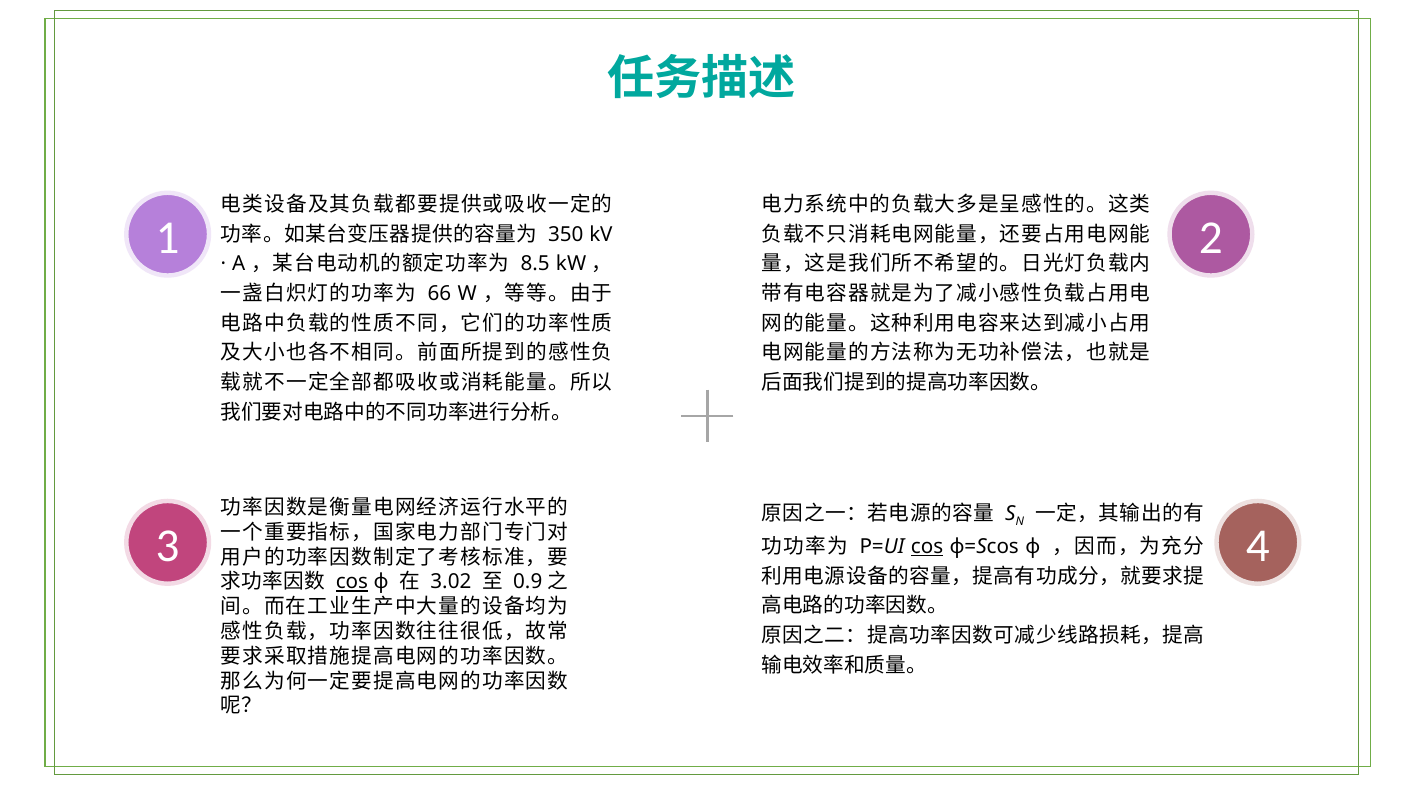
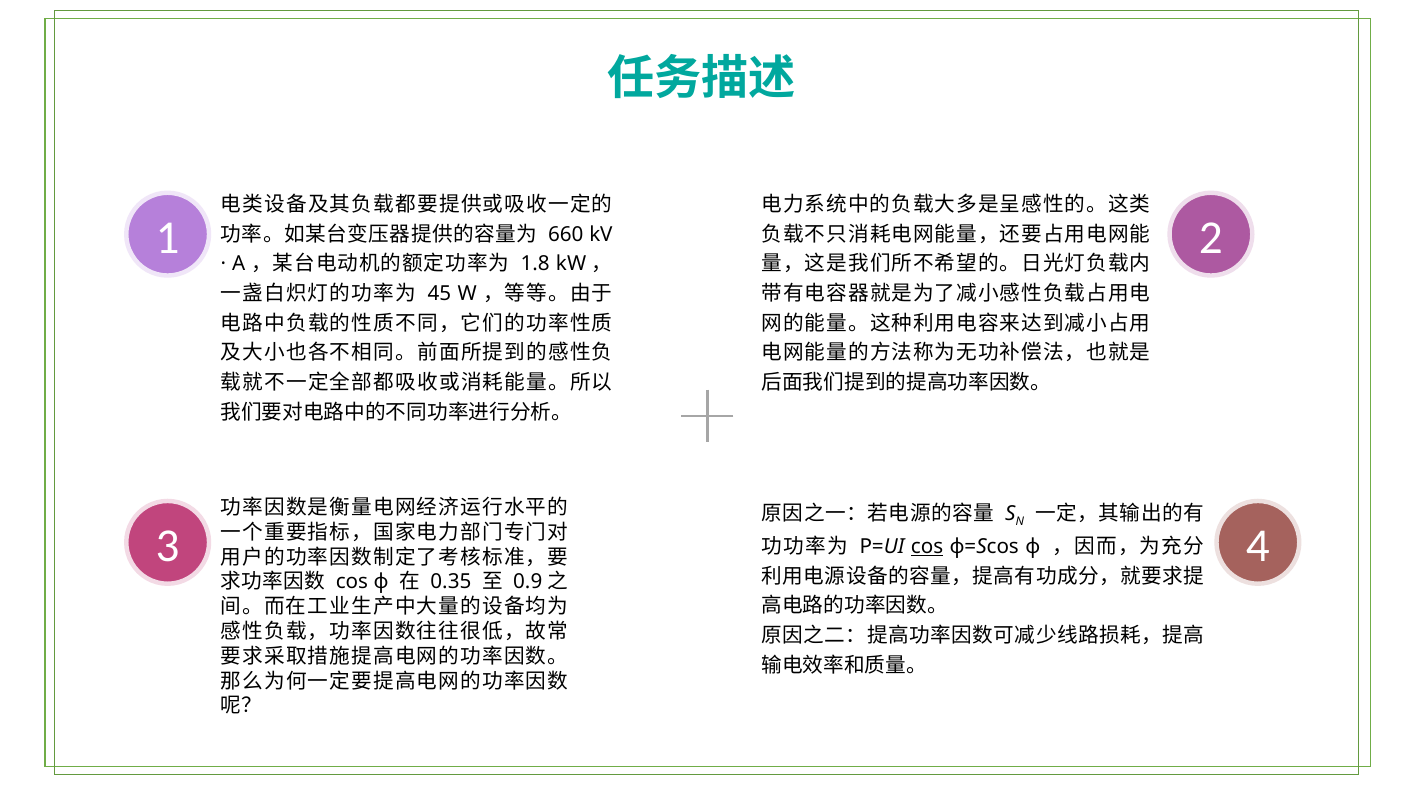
350: 350 -> 660 (566, 234)
8.5: 8.5 -> 1.8 (535, 264)
66: 66 -> 45 (439, 294)
cos underline: present -> none (352, 582)
3.02: 3.02 -> 0.35 (451, 582)
